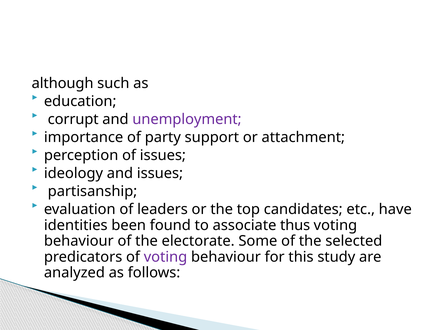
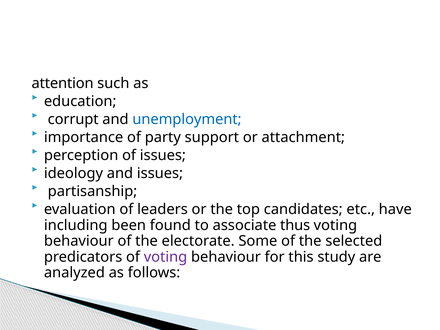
although: although -> attention (63, 83)
unemployment colour: purple -> blue (187, 119)
identities: identities -> including (76, 225)
